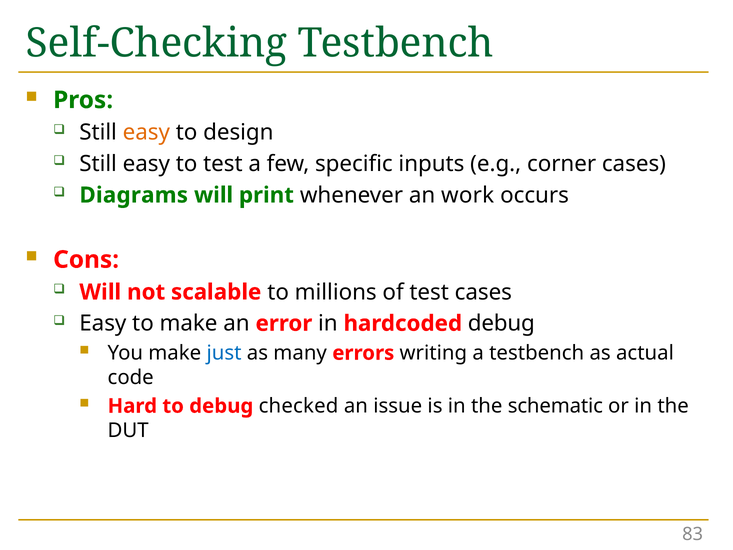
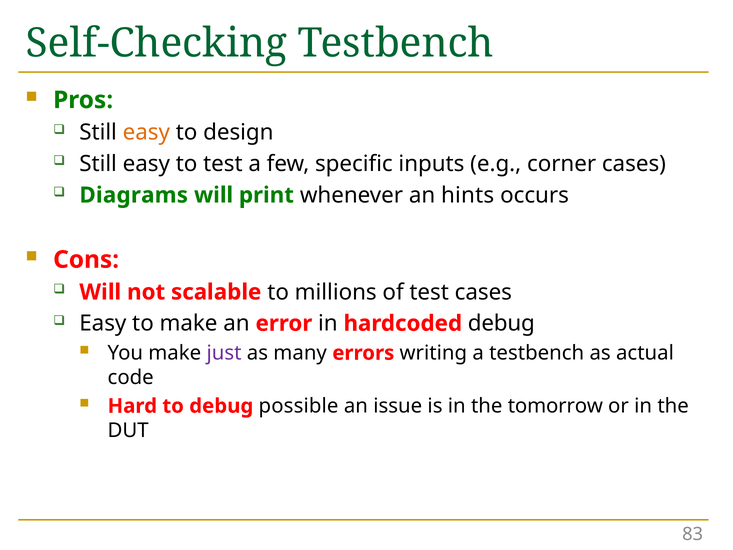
work: work -> hints (468, 195)
just colour: blue -> purple (224, 353)
checked: checked -> possible (299, 406)
schematic: schematic -> tomorrow (555, 406)
